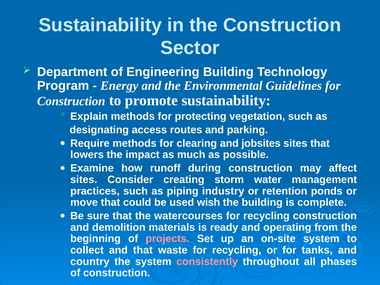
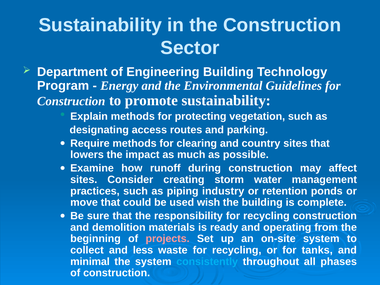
jobsites: jobsites -> country (261, 143)
watercourses: watercourses -> responsibility (188, 216)
and that: that -> less (143, 250)
country: country -> minimal (90, 262)
consistently colour: pink -> light blue (207, 262)
